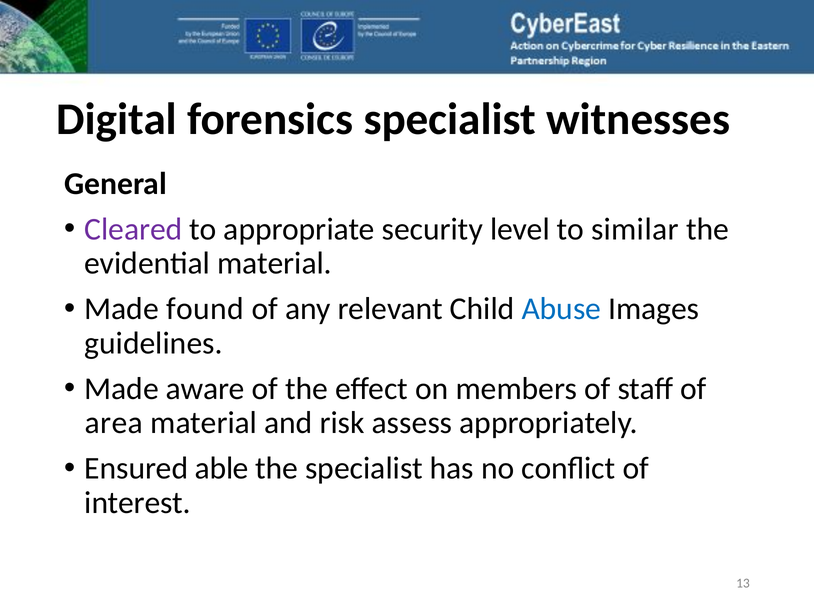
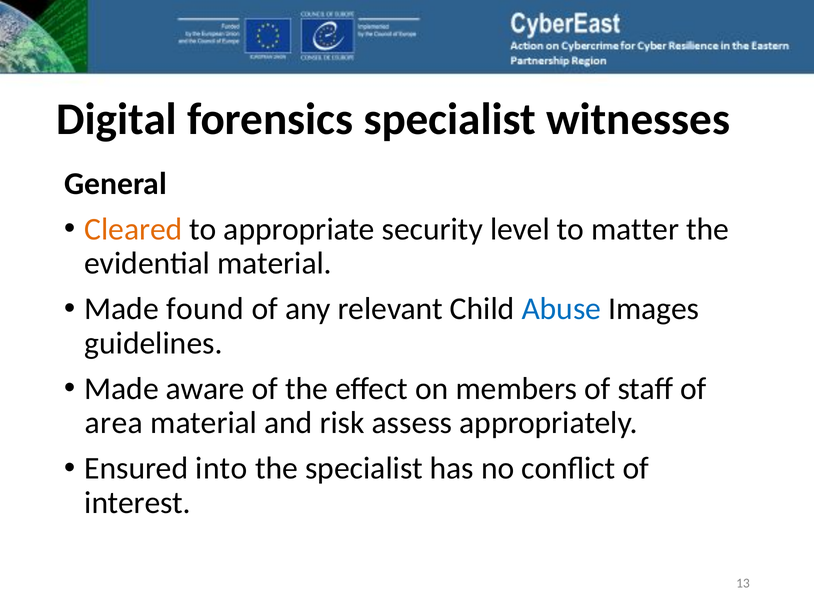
Cleared colour: purple -> orange (133, 229)
similar: similar -> matter (635, 229)
able: able -> into (221, 468)
